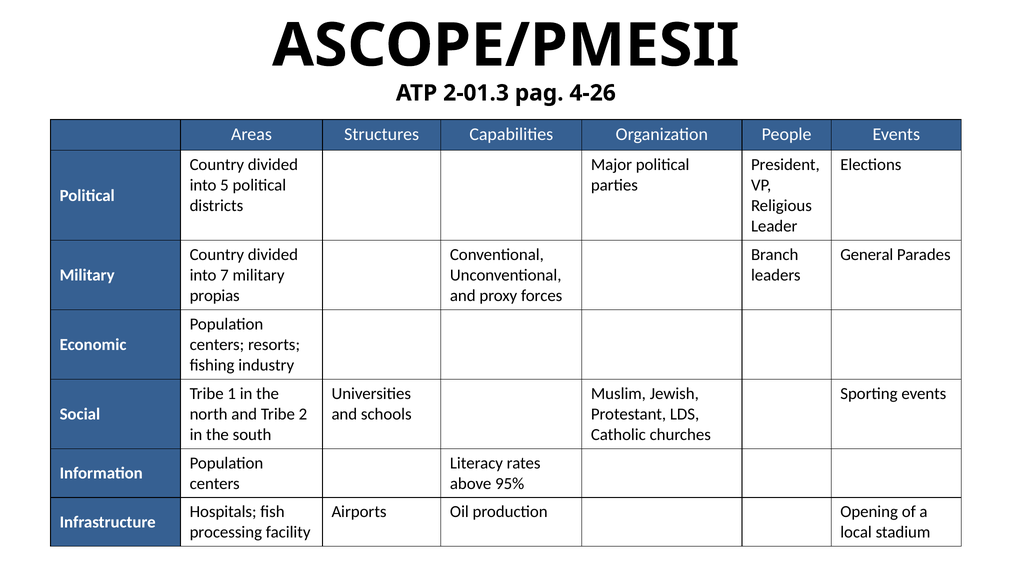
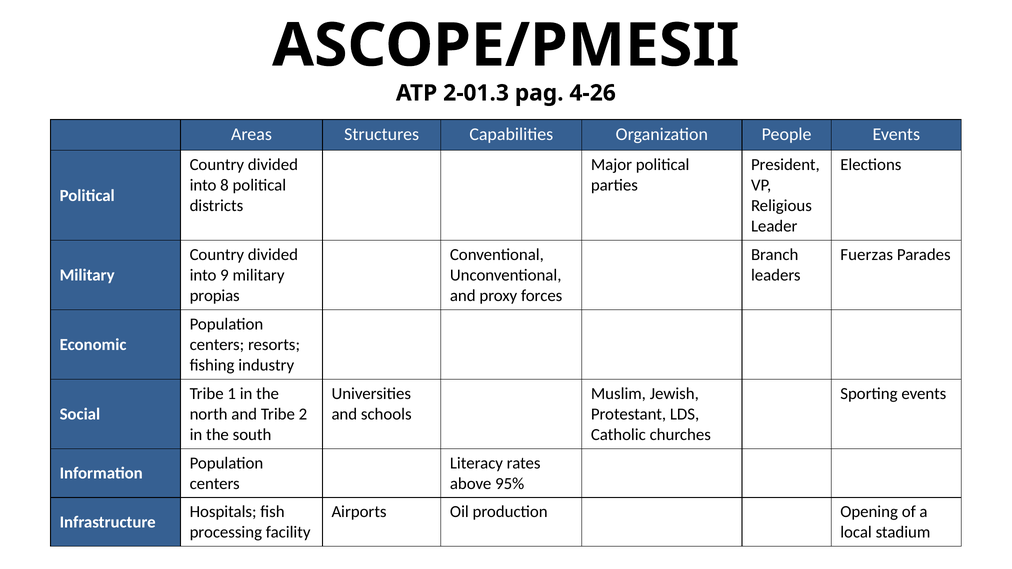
5: 5 -> 8 (224, 185)
General: General -> Fuerzas (867, 255)
7: 7 -> 9 (224, 275)
